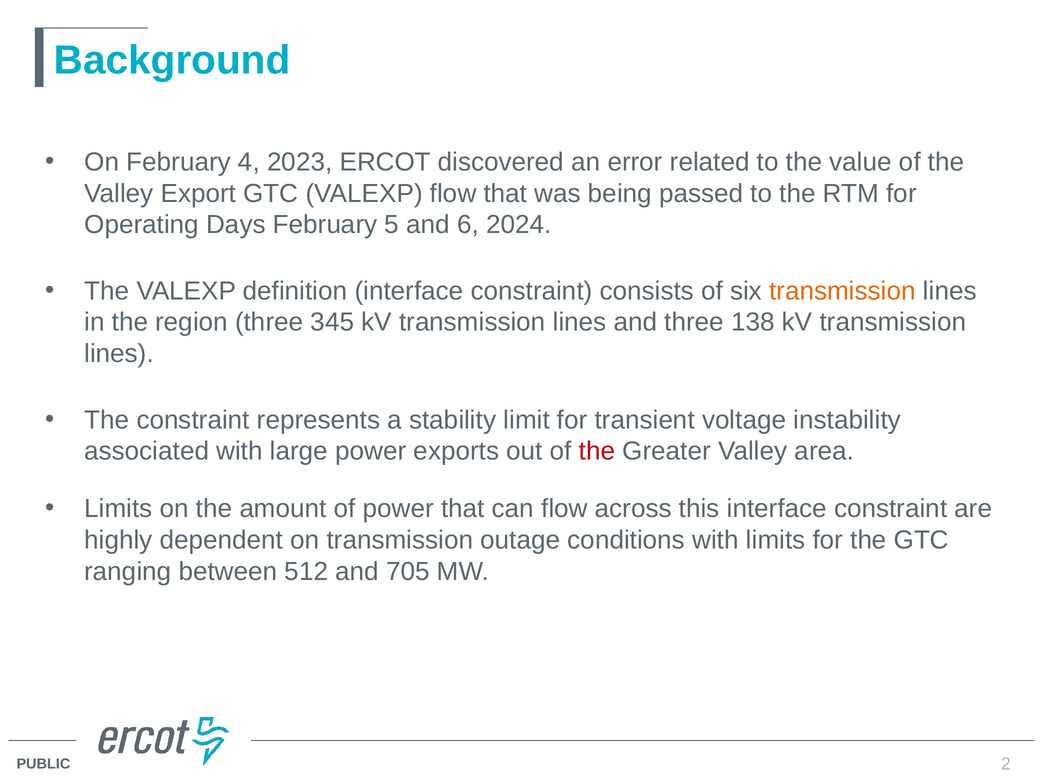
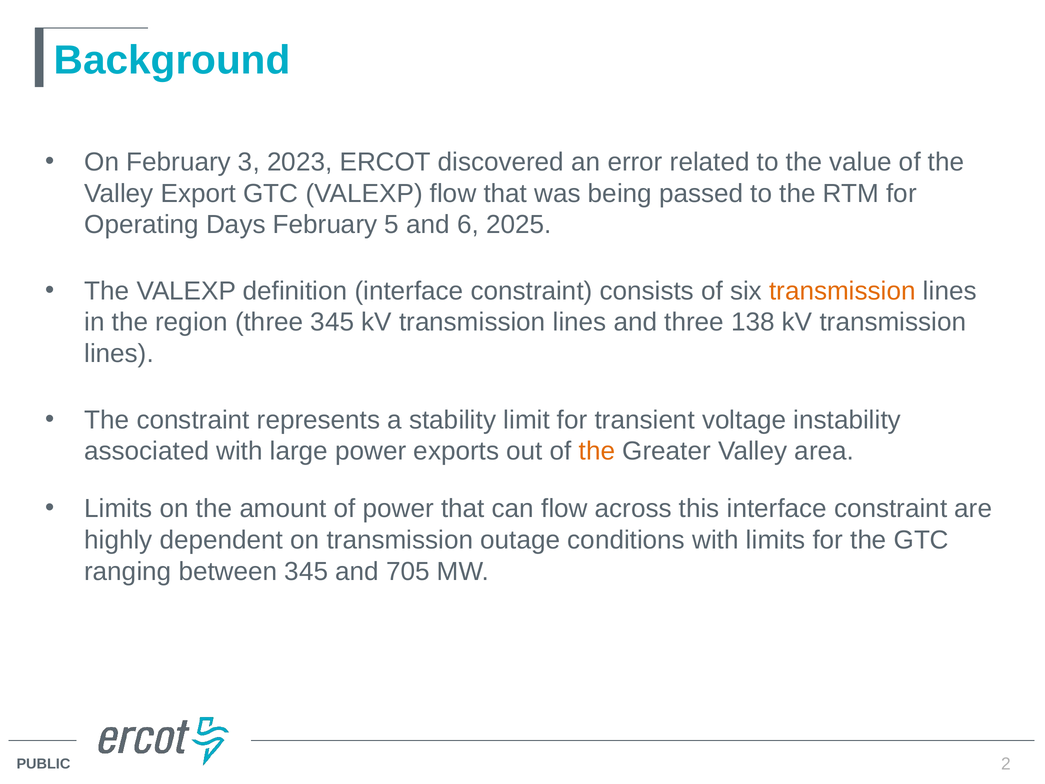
4: 4 -> 3 (249, 162)
2024: 2024 -> 2025 (519, 225)
the colour: red -> orange (597, 451)
between 512: 512 -> 345 (306, 571)
